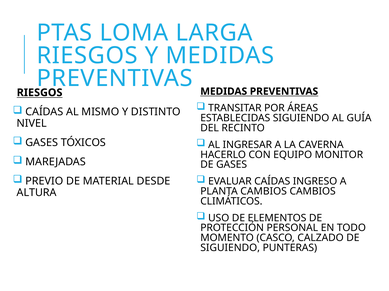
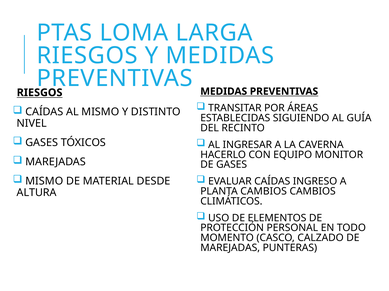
PREVIO: PREVIO -> MISMO (44, 181)
SIGUIENDO: SIGUIENDO -> MAREJADAS (230, 248)
